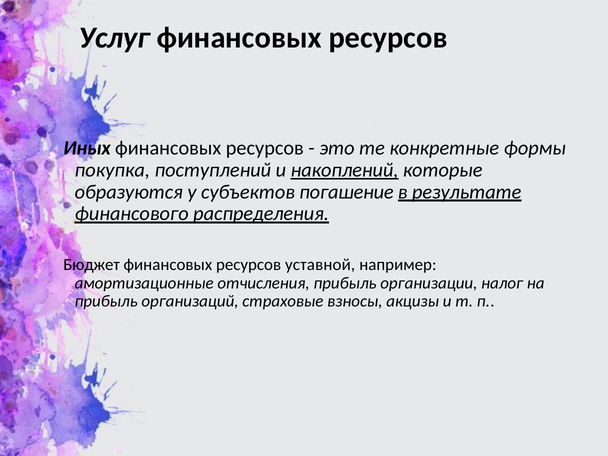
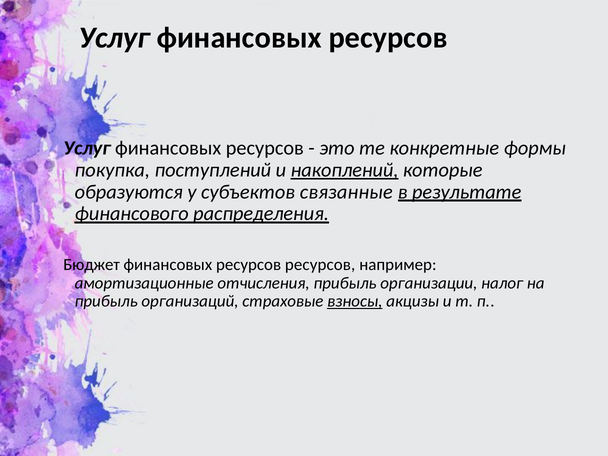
Иных: Иных -> Услуг (87, 148)
погашение: погашение -> связанные (346, 192)
ресурсов уставной: уставной -> ресурсов (320, 265)
взносы underline: none -> present (355, 301)
